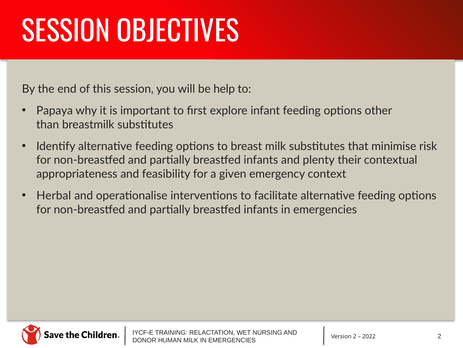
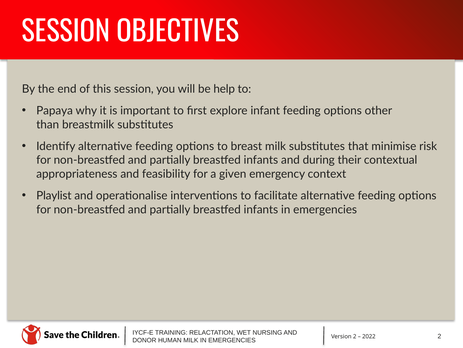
plenty: plenty -> during (319, 160)
Herbal: Herbal -> Playlist (54, 195)
